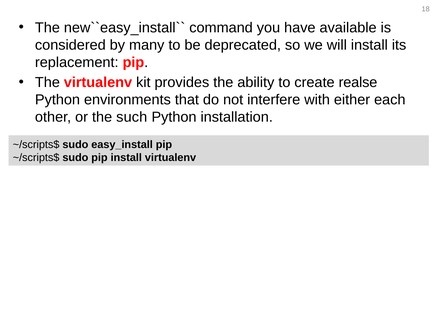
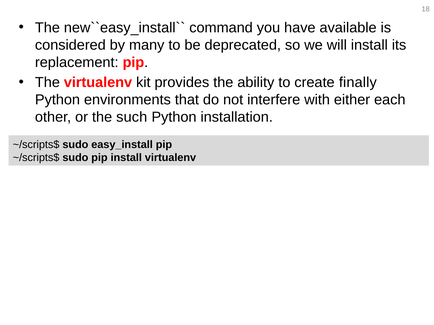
realse: realse -> finally (358, 83)
